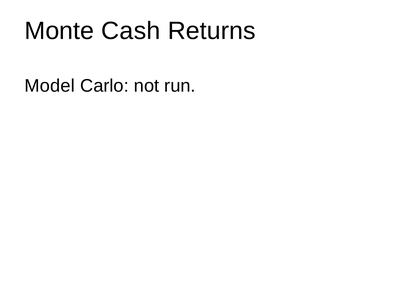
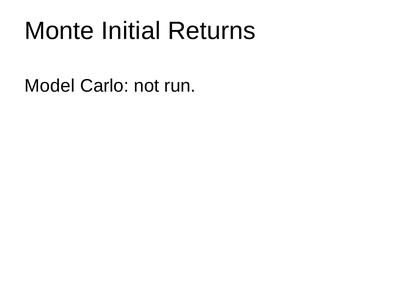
Cash: Cash -> Initial (131, 31)
